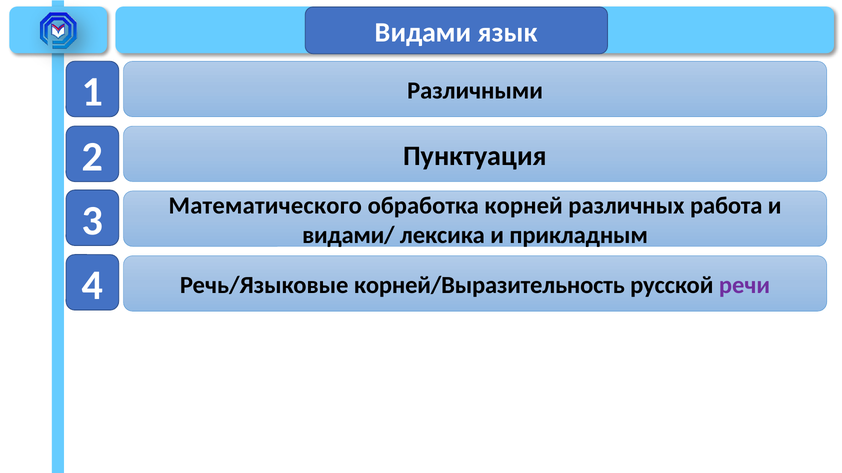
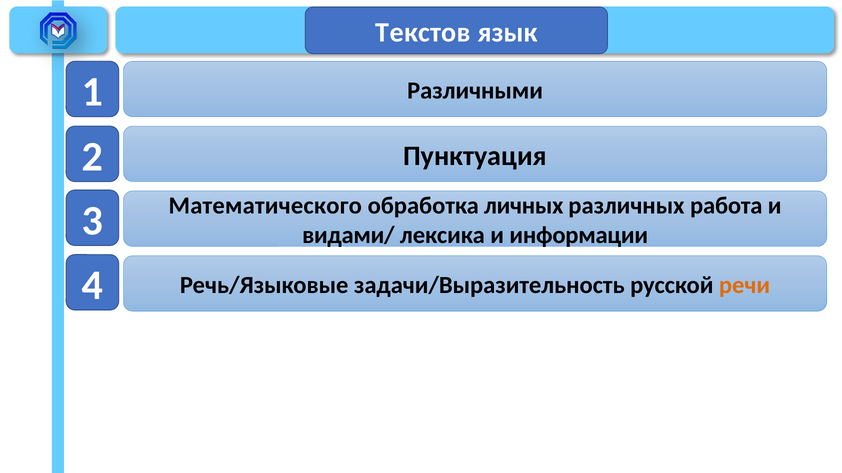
Видами: Видами -> Текстов (423, 32)
корней: корней -> личных (524, 206)
прикладным: прикладным -> информации (579, 235)
корней/Выразительность: корней/Выразительность -> задачи/Выразительность (489, 286)
речи colour: purple -> orange (745, 286)
